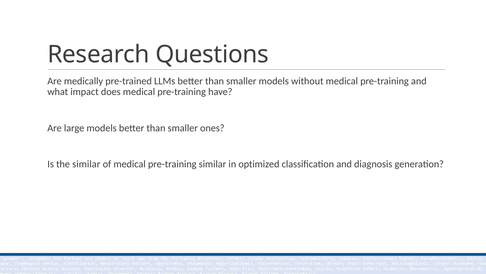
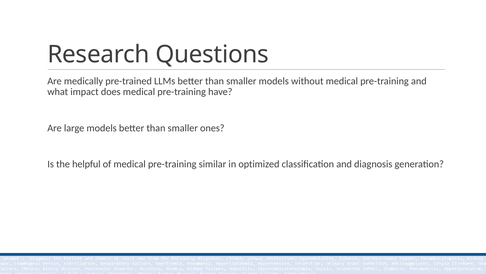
the similar: similar -> helpful (86, 164)
